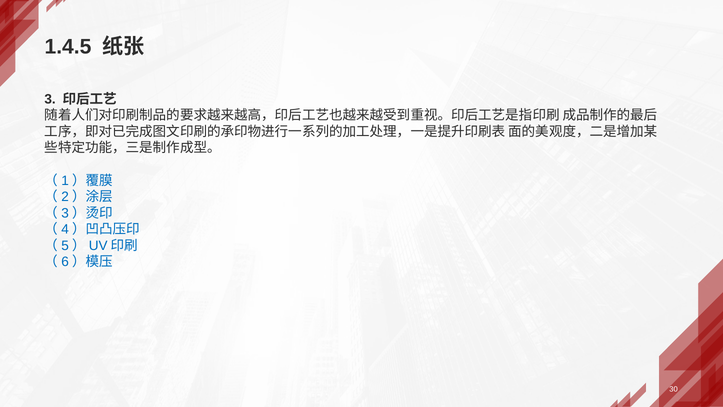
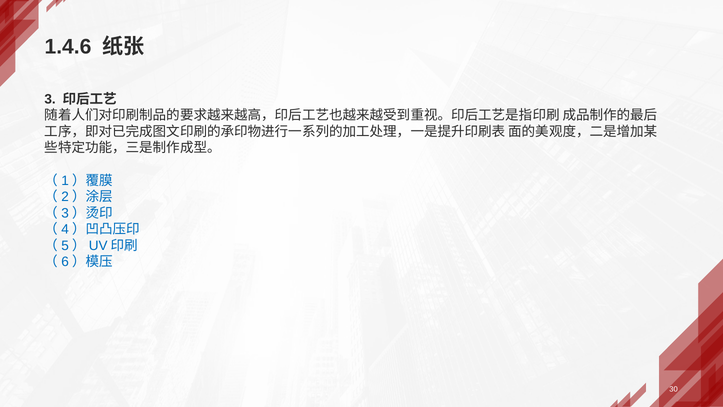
1.4.5: 1.4.5 -> 1.4.6 (68, 47)
